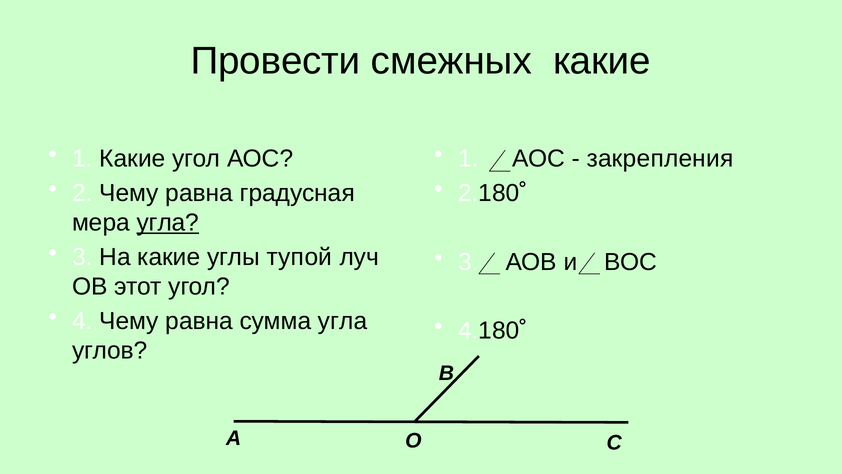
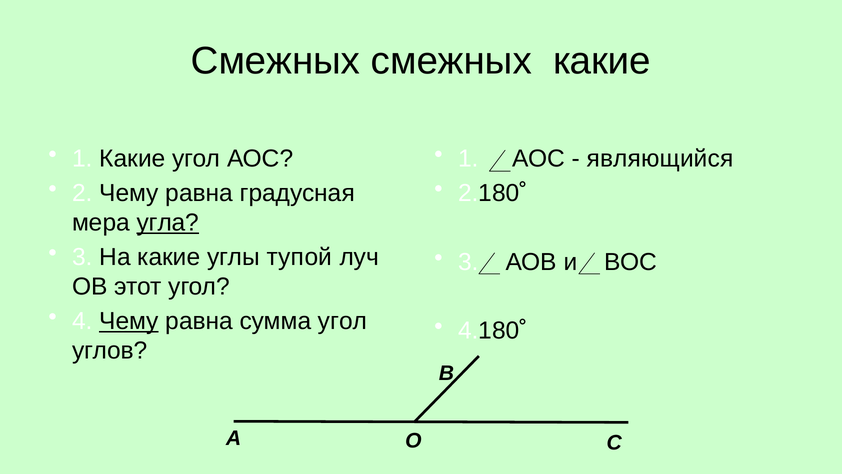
Провести: Провести -> Смежных (275, 61)
закрепления: закрепления -> являющийся (660, 159)
Чему underline: none -> present (129, 321)
сумма угла: угла -> угол (343, 321)
